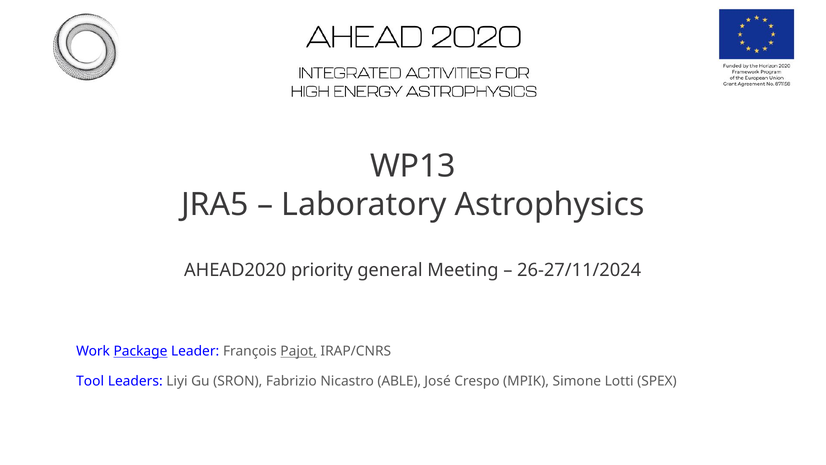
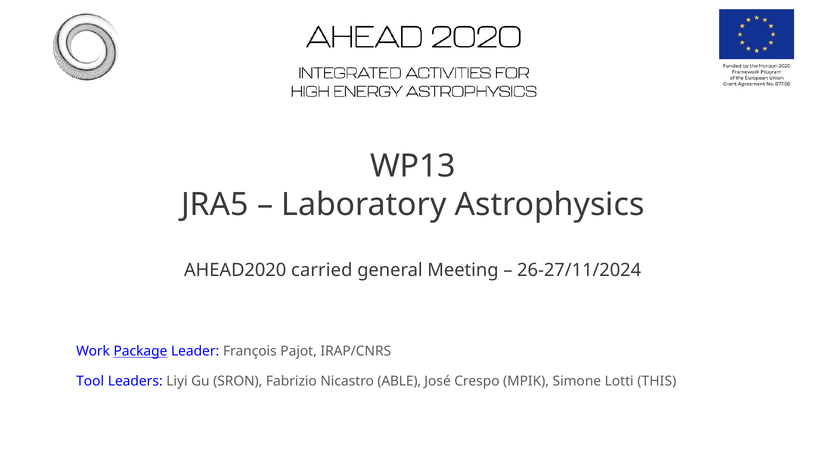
priority: priority -> carried (322, 270)
Pajot underline: present -> none (299, 351)
SPEX: SPEX -> THIS (657, 381)
